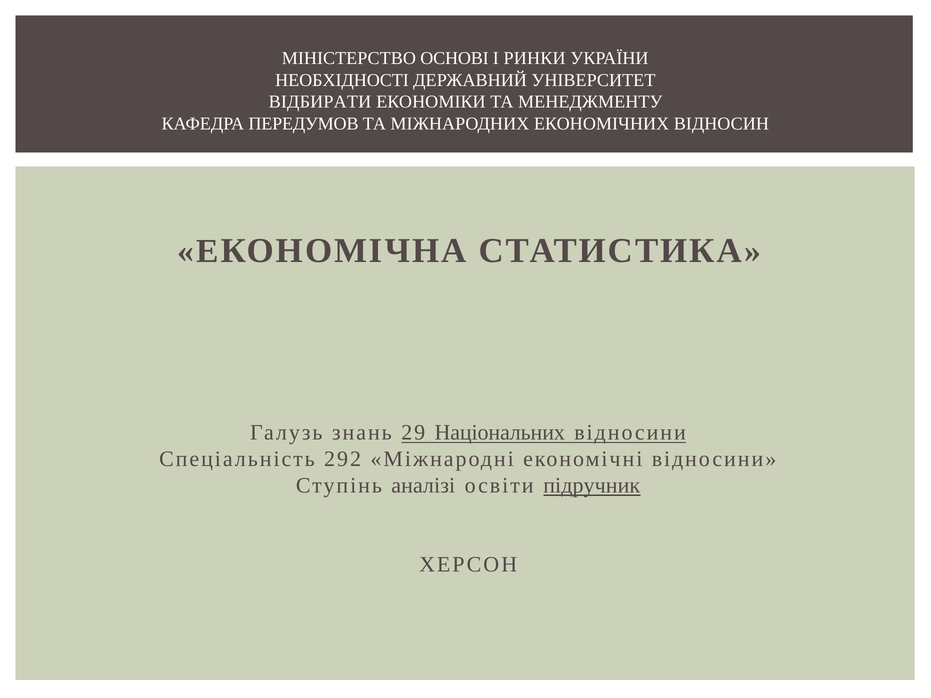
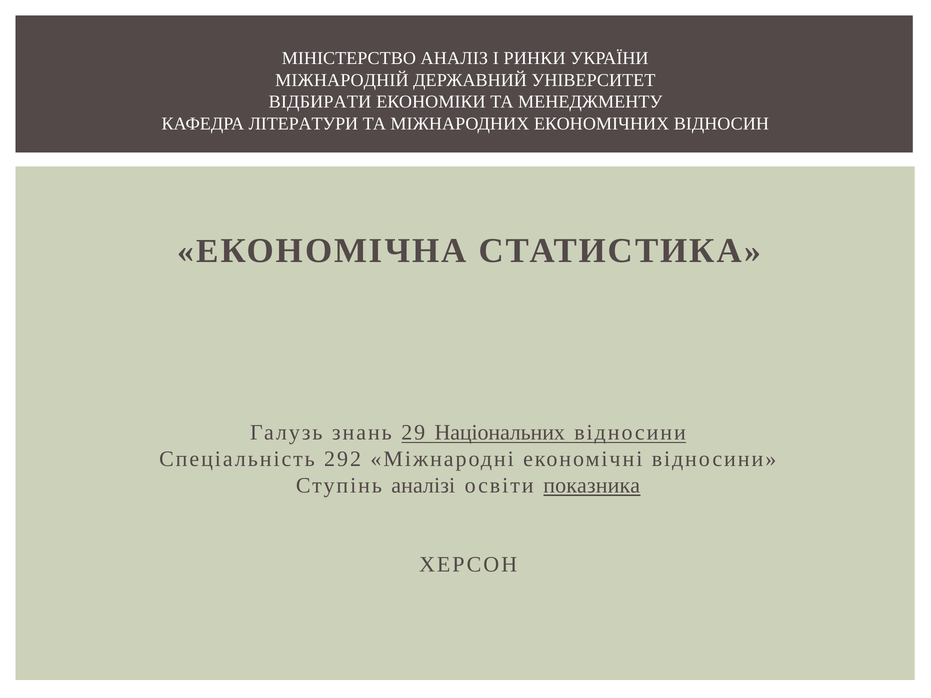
ОСНОВІ: ОСНОВІ -> АНАЛІЗ (454, 59)
НЕОБХІДНОСТІ: НЕОБХІДНОСТІ -> МІЖНАРОДНІЙ (342, 80)
ПЕРЕДУМОВ: ПЕРЕДУМОВ -> ЛІТЕРАТУРИ (303, 124)
підручник: підручник -> показника (592, 486)
